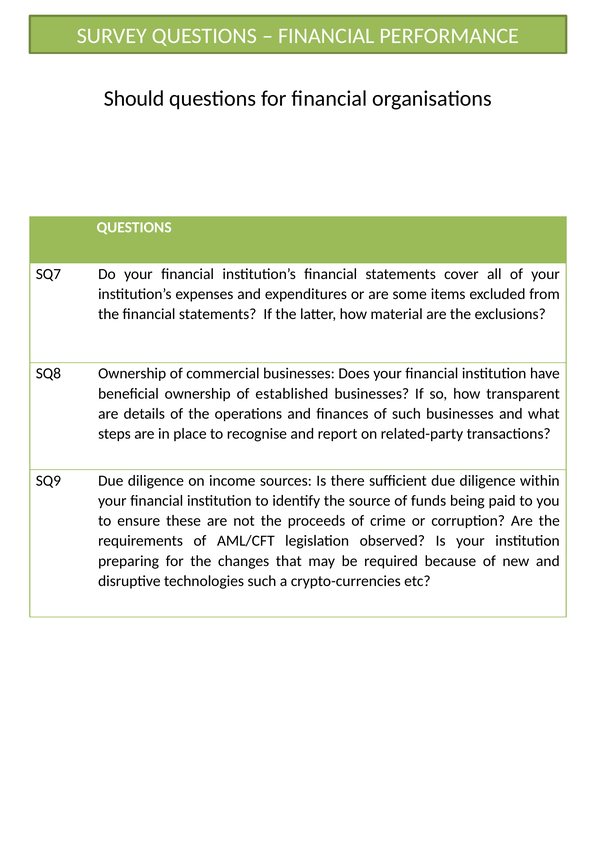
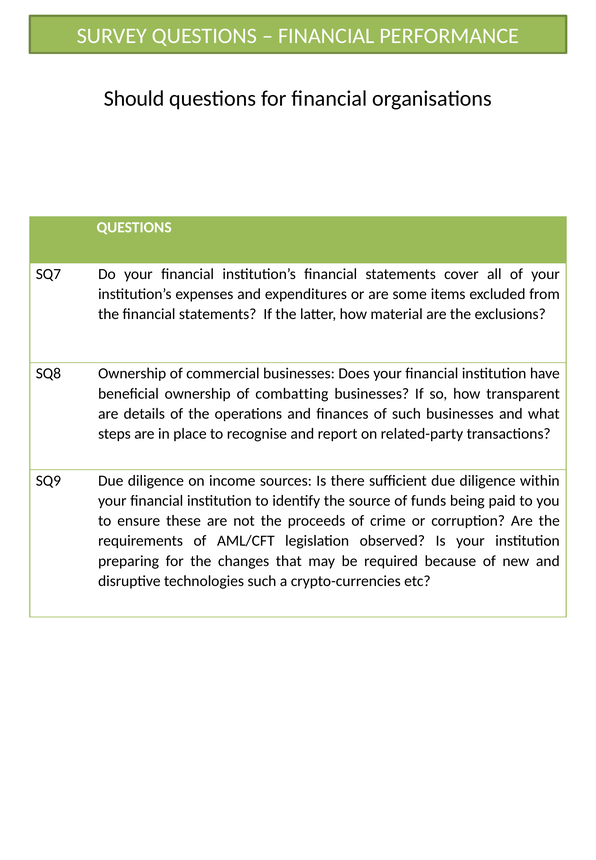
established: established -> combatting (292, 394)
